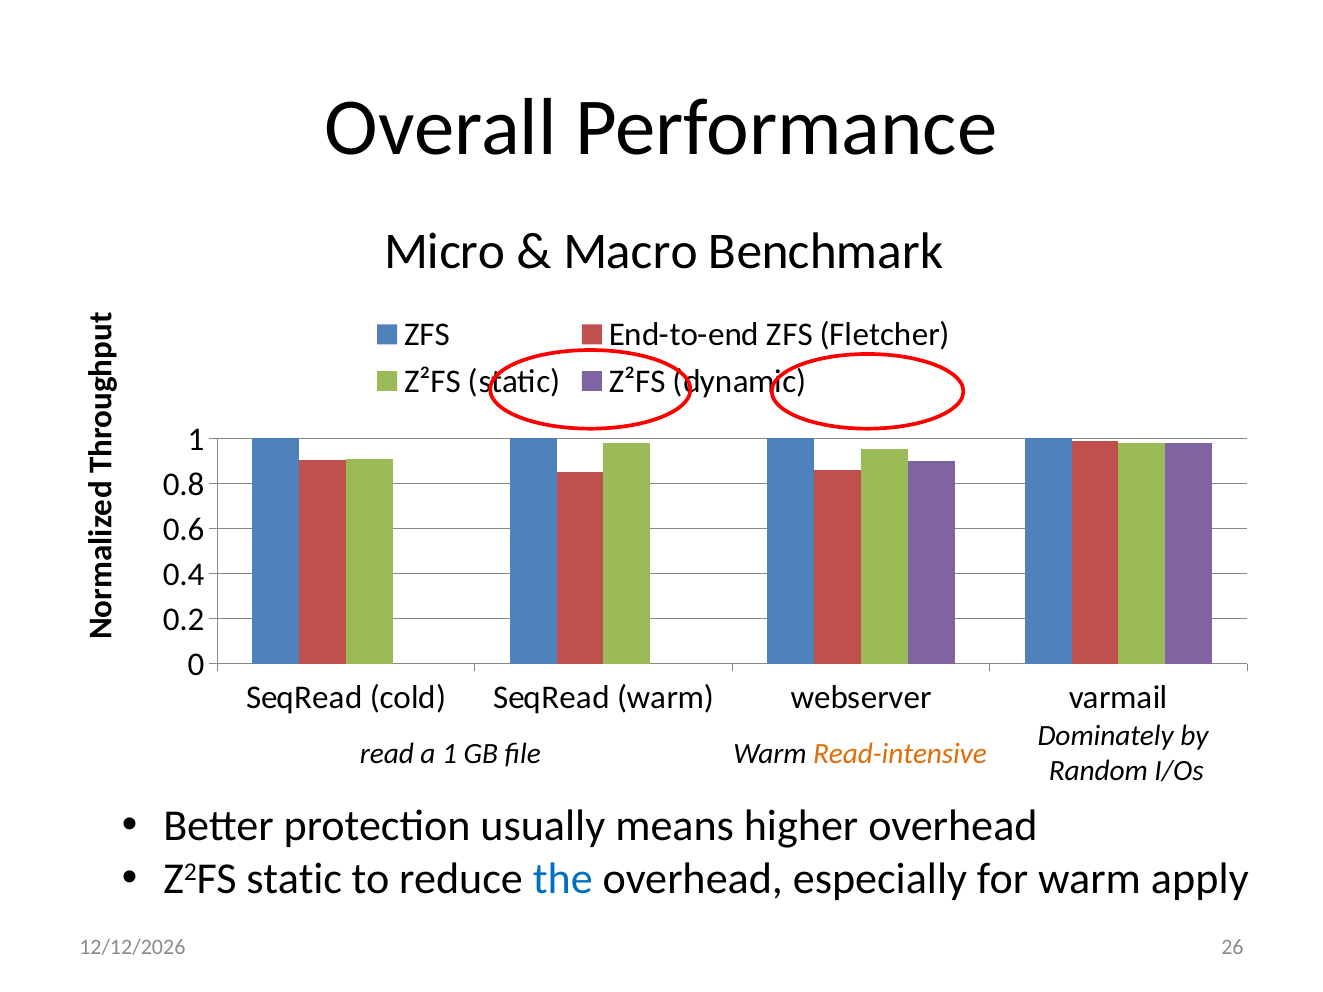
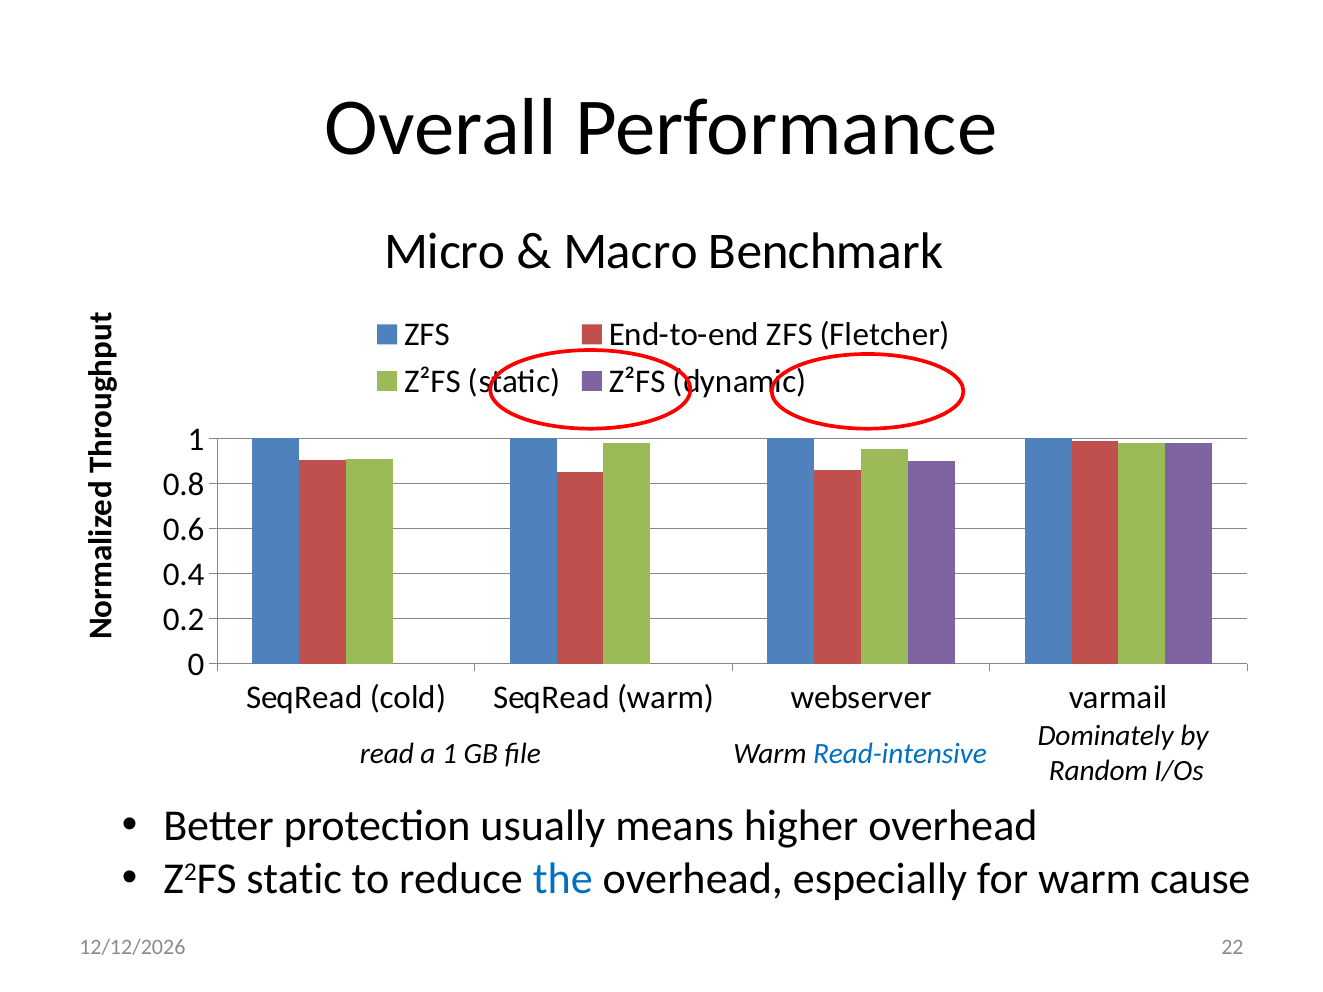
Read-intensive colour: orange -> blue (900, 754)
apply: apply -> cause (1200, 880)
26: 26 -> 22 (1232, 947)
